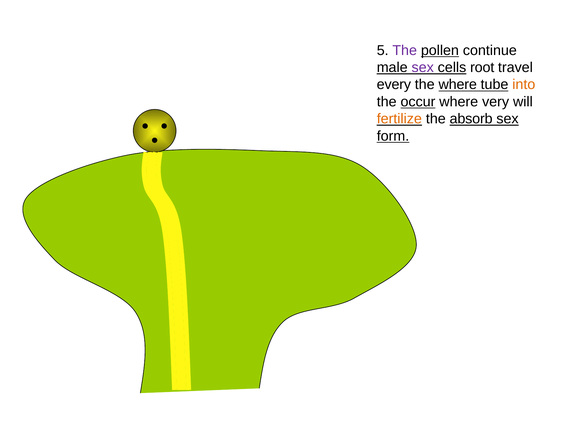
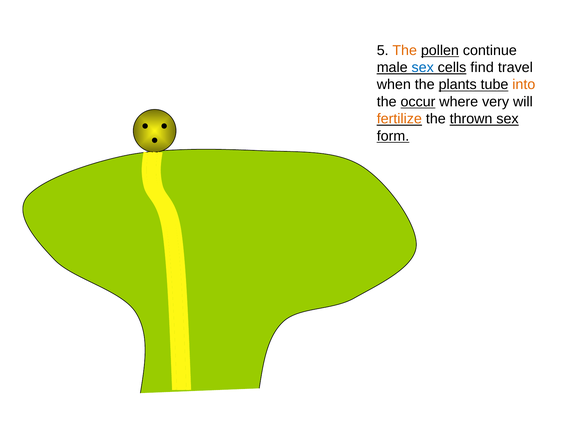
The colour: purple -> orange (405, 50)
sex colour: purple -> blue (423, 68)
root: root -> find (482, 68)
every: every -> when (394, 85)
the where: where -> plants (458, 85)
absorb: absorb -> thrown (471, 119)
